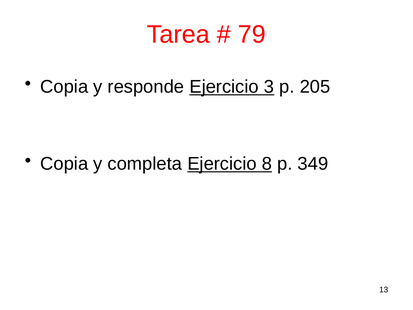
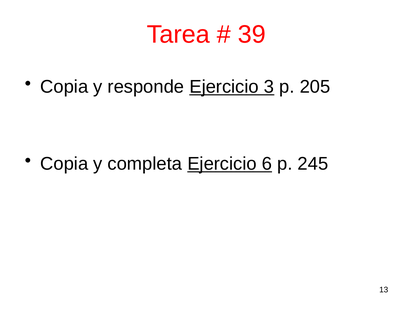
79: 79 -> 39 (252, 34)
8: 8 -> 6 (267, 164)
349: 349 -> 245 (313, 164)
